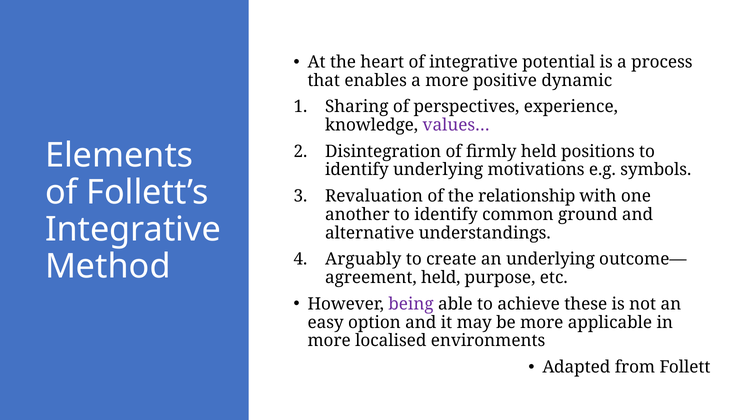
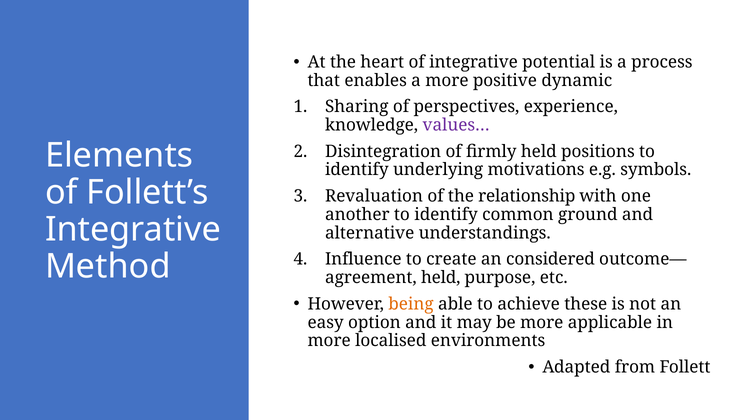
Arguably: Arguably -> Influence (363, 259)
an underlying: underlying -> considered (550, 259)
being colour: purple -> orange (411, 304)
